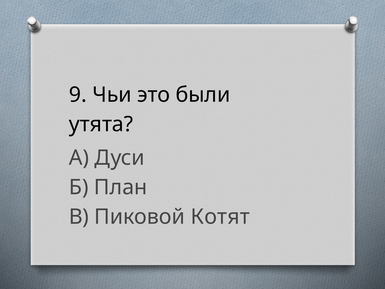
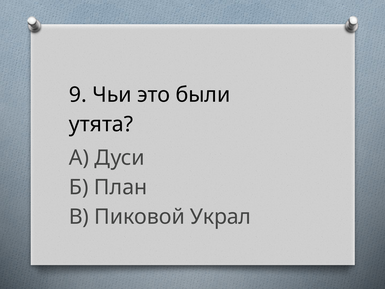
Котят: Котят -> Украл (220, 217)
